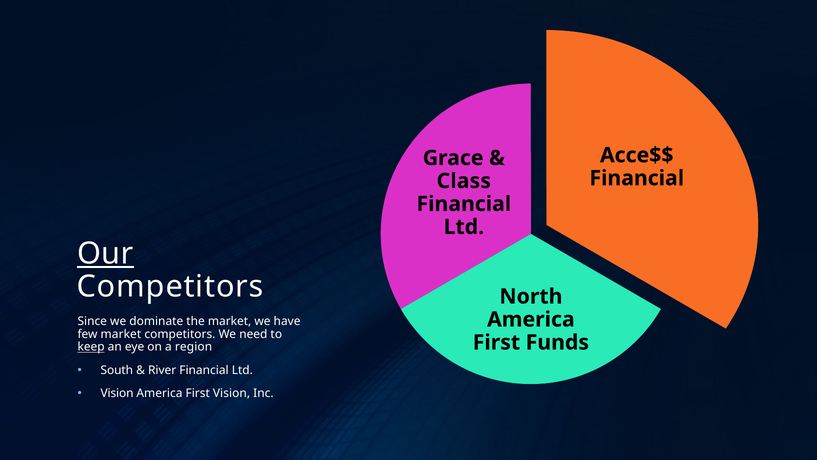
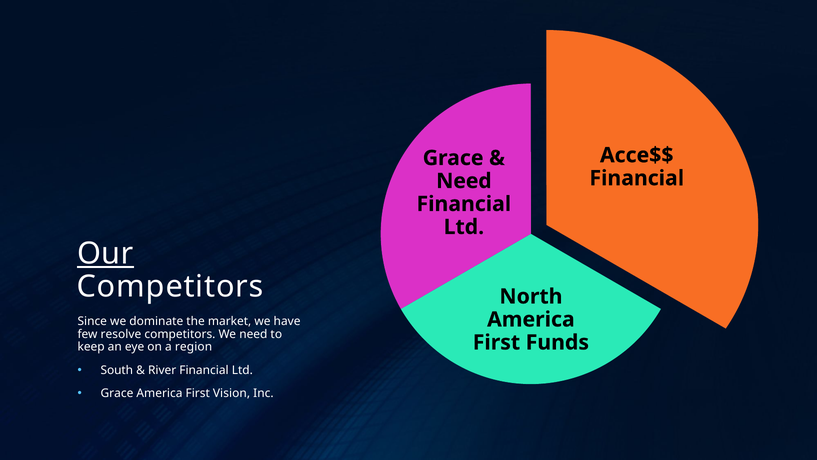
Class: Class -> Need (464, 181)
few market: market -> resolve (121, 334)
keep underline: present -> none (91, 347)
Vision: Vision -> Grace (117, 393)
